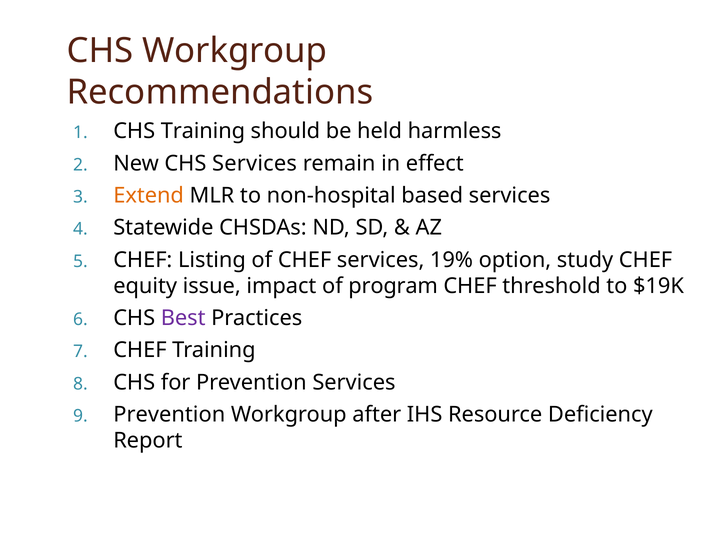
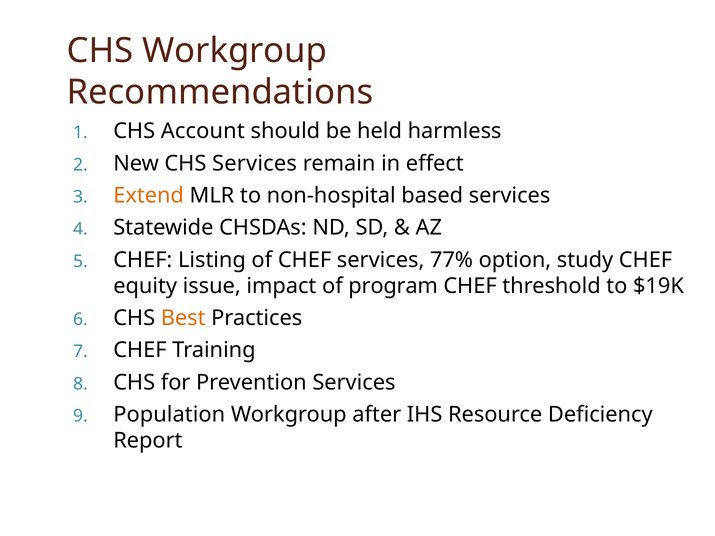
CHS Training: Training -> Account (203, 131)
19%: 19% -> 77% (451, 260)
Best colour: purple -> orange (183, 318)
Prevention: Prevention -> Population (169, 415)
